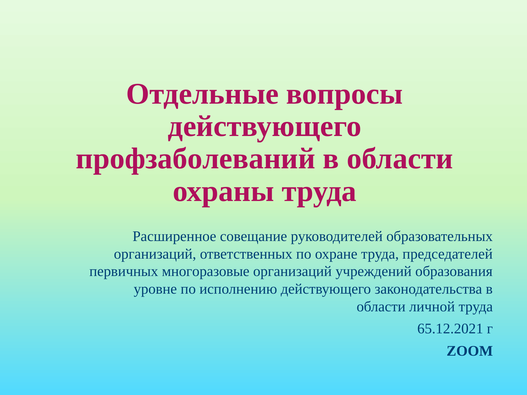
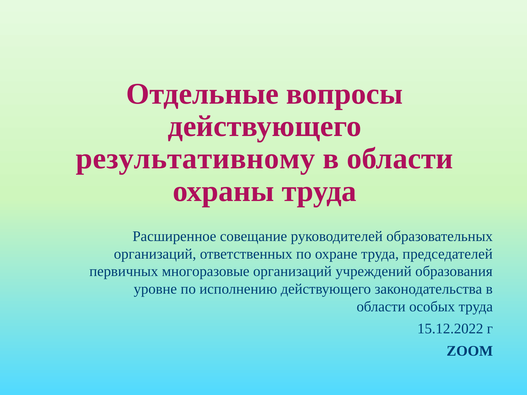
профзаболеваний: профзаболеваний -> результативному (196, 159)
личной: личной -> особых (432, 307)
65.12.2021: 65.12.2021 -> 15.12.2022 (450, 329)
